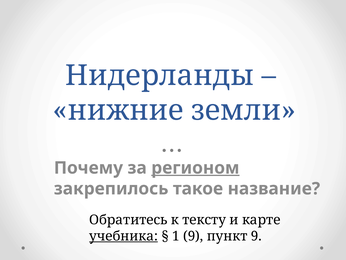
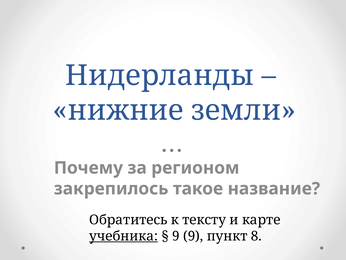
регионом underline: present -> none (195, 168)
1: 1 -> 9 (176, 236)
пункт 9: 9 -> 8 (256, 236)
